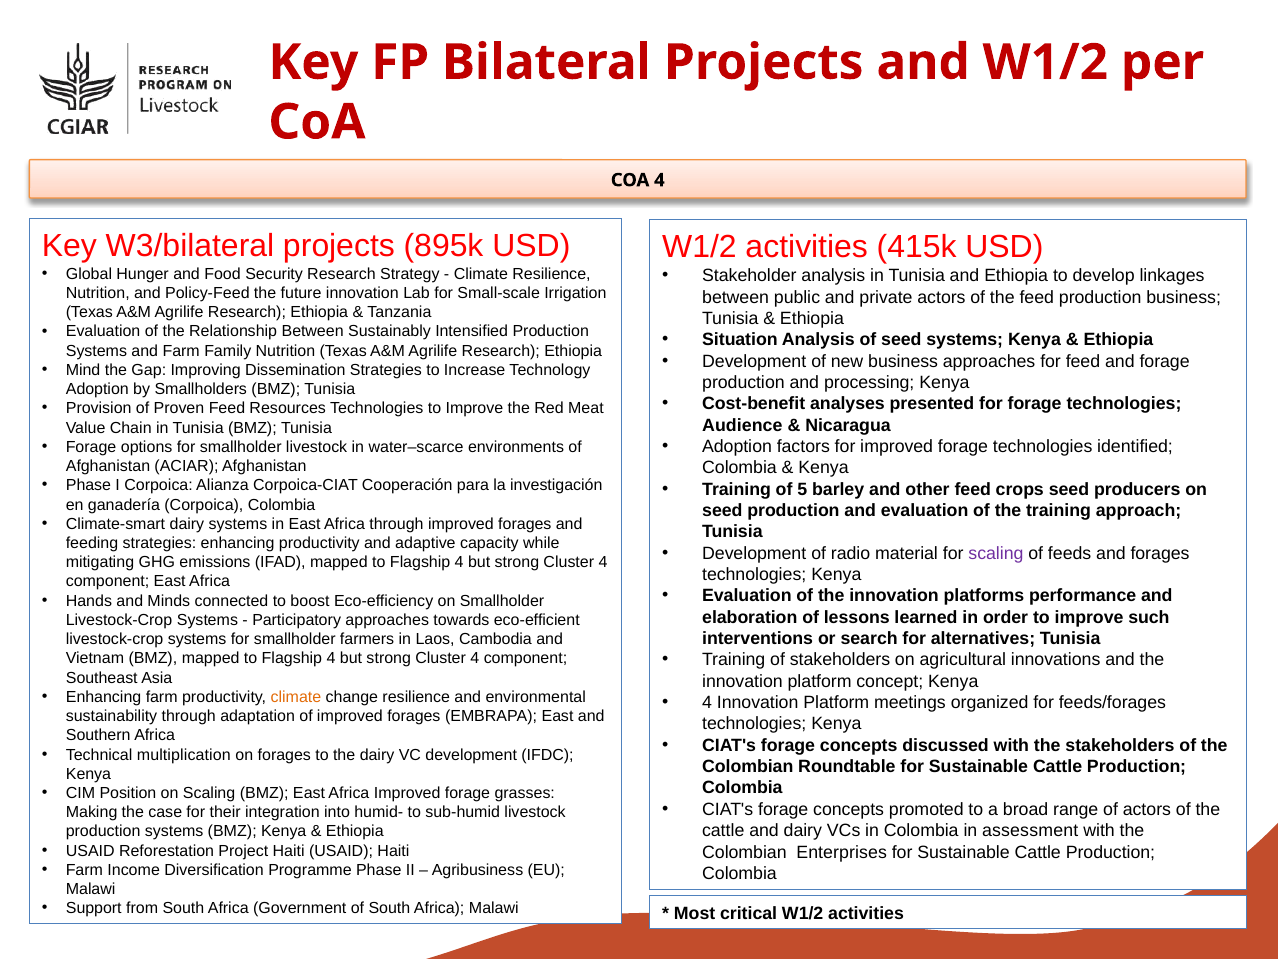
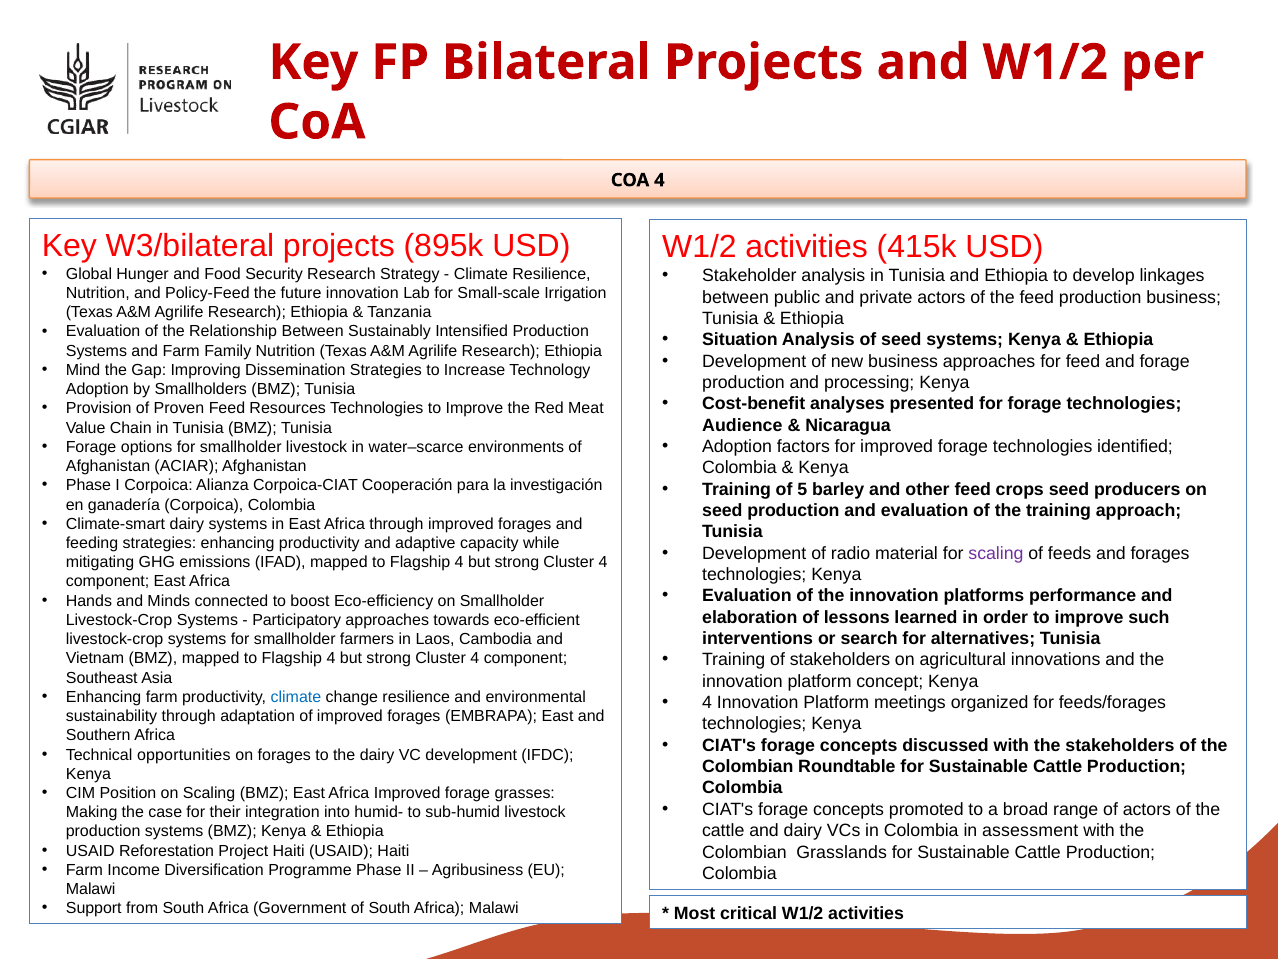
climate colour: orange -> blue (296, 697)
multiplication: multiplication -> opportunities (184, 754)
Enterprises: Enterprises -> Grasslands (842, 852)
